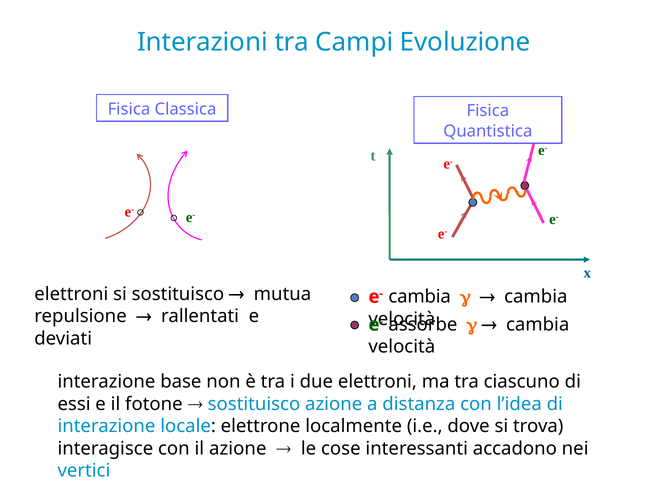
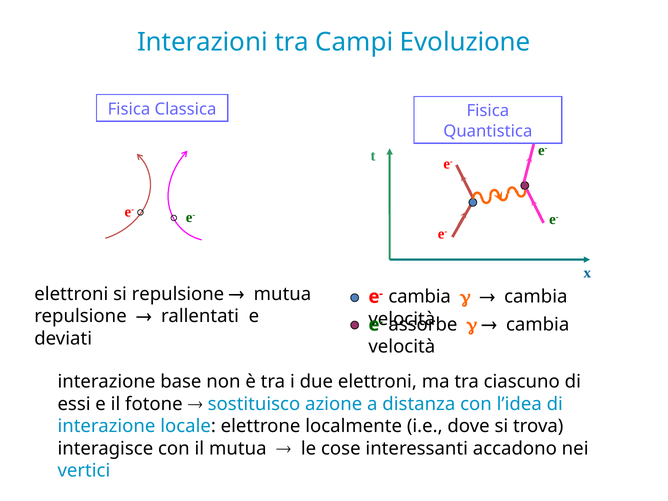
si sostituisco: sostituisco -> repulsione (178, 294)
il azione: azione -> mutua (238, 448)
